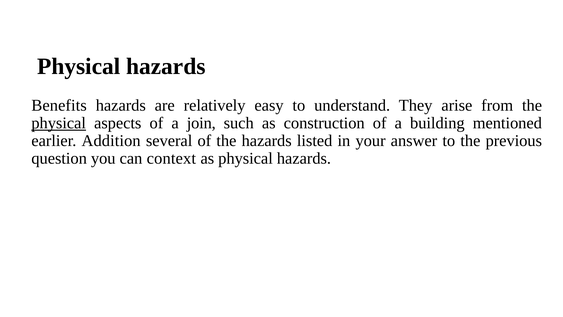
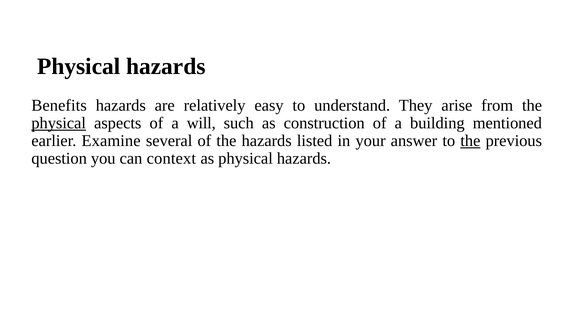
join: join -> will (201, 123)
Addition: Addition -> Examine (111, 141)
the underline: none -> present (470, 141)
